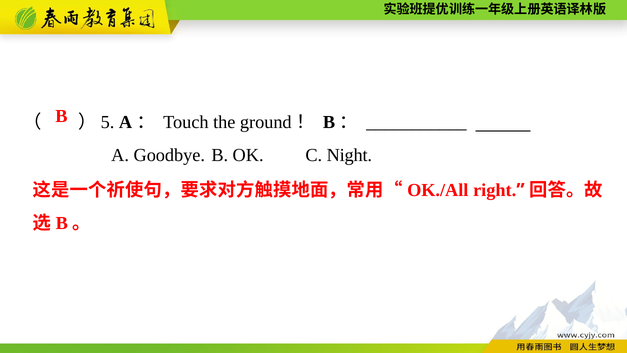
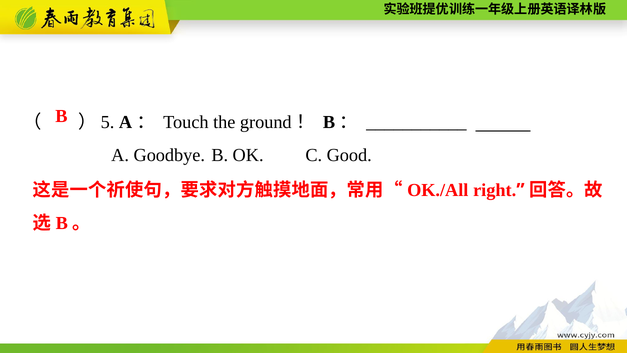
Night: Night -> Good (349, 155)
